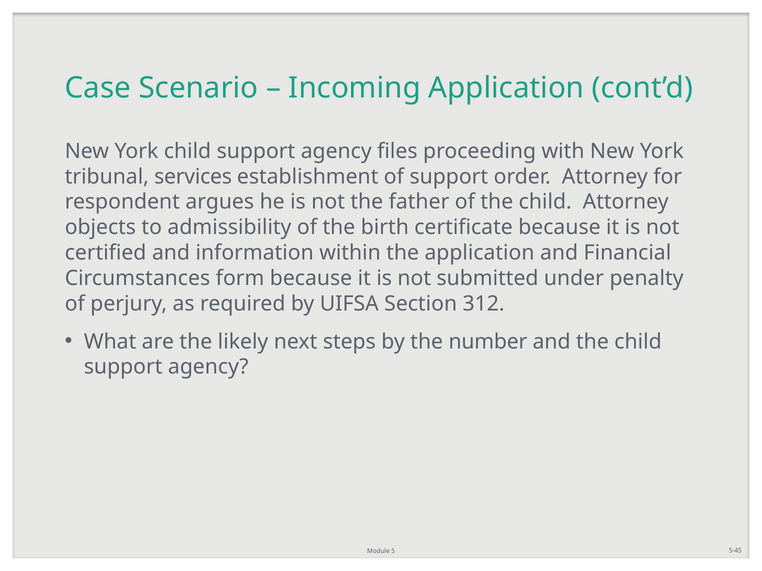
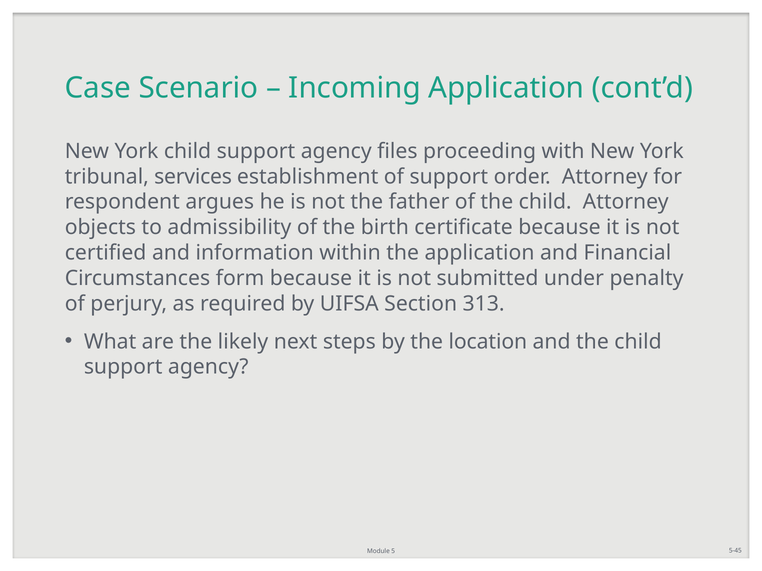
312: 312 -> 313 (484, 304)
number: number -> location (488, 342)
